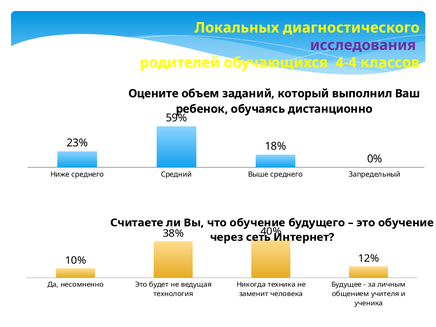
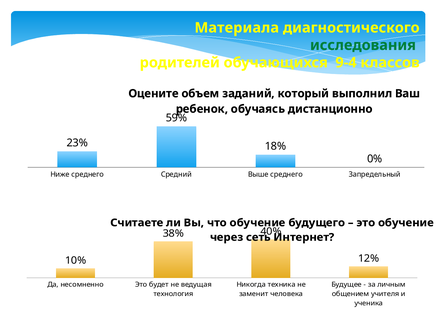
Локальных: Локальных -> Материала (237, 28)
исследования colour: purple -> green (363, 45)
4-4: 4-4 -> 9-4 (346, 63)
